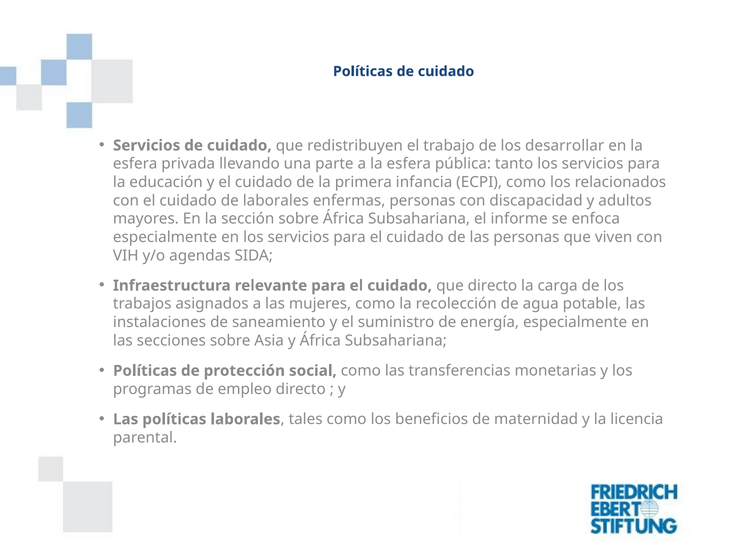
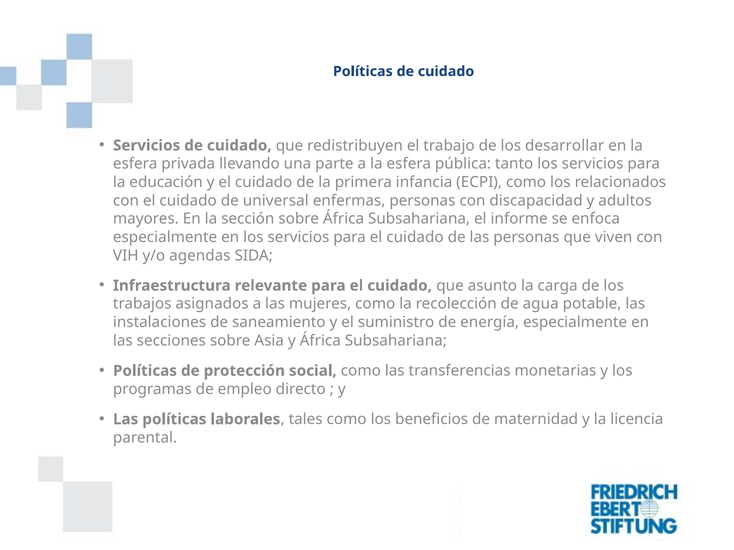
de laborales: laborales -> universal (276, 201)
que directo: directo -> asunto (492, 286)
